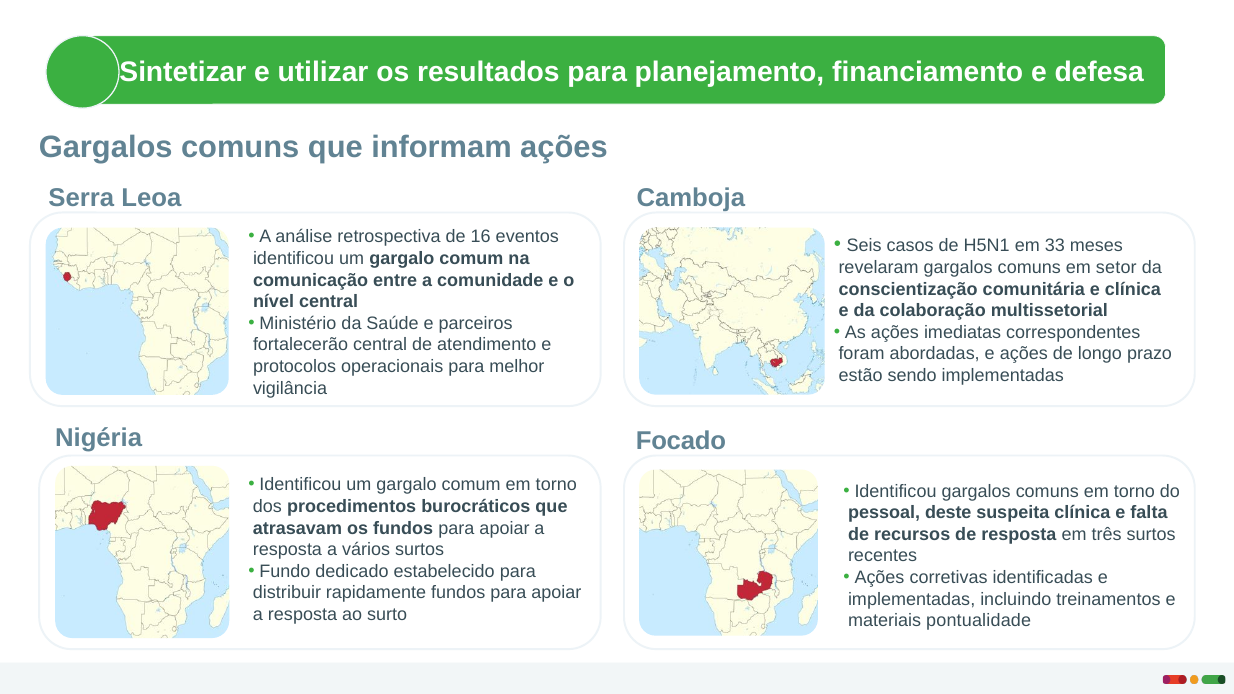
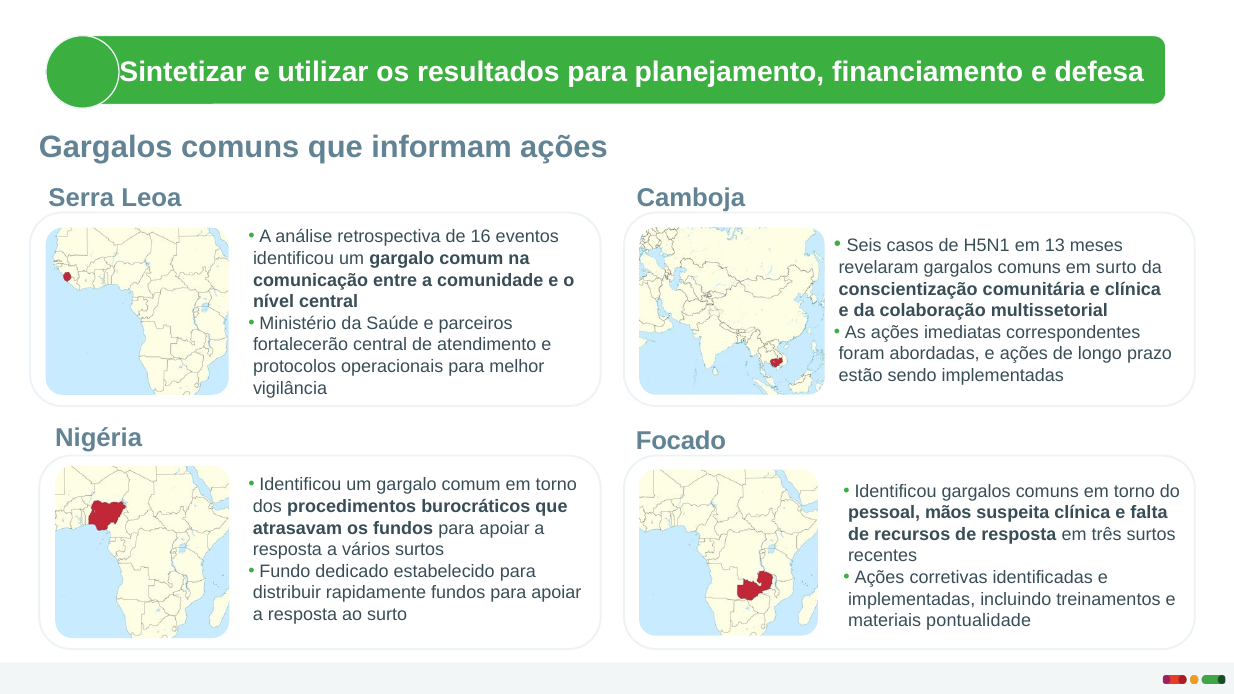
33: 33 -> 13 (1055, 245)
em setor: setor -> surto (1116, 268)
deste: deste -> mãos (948, 513)
